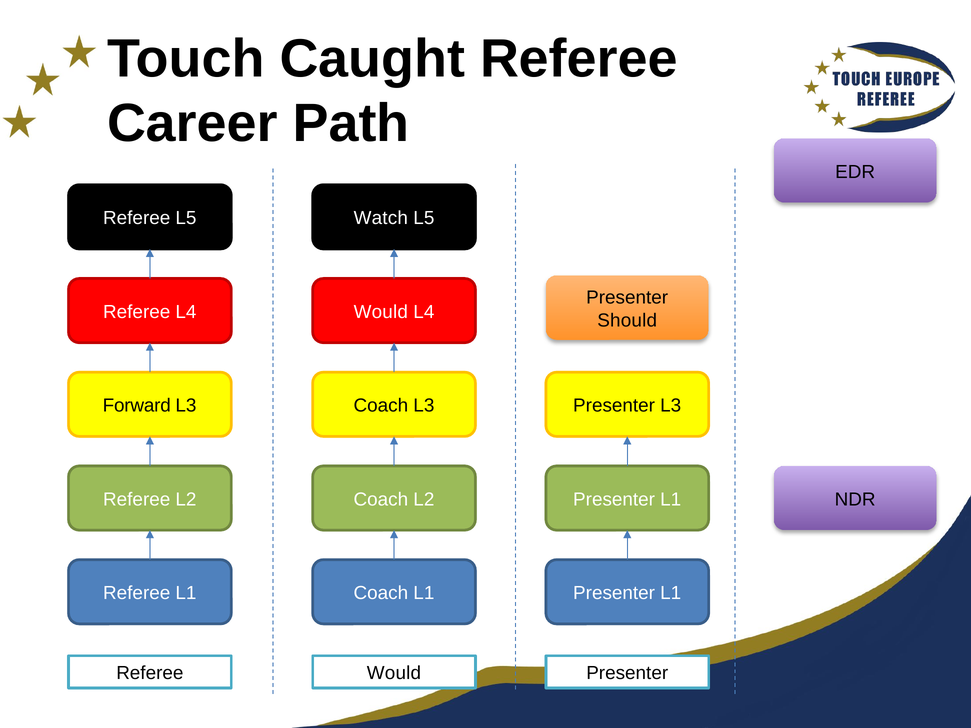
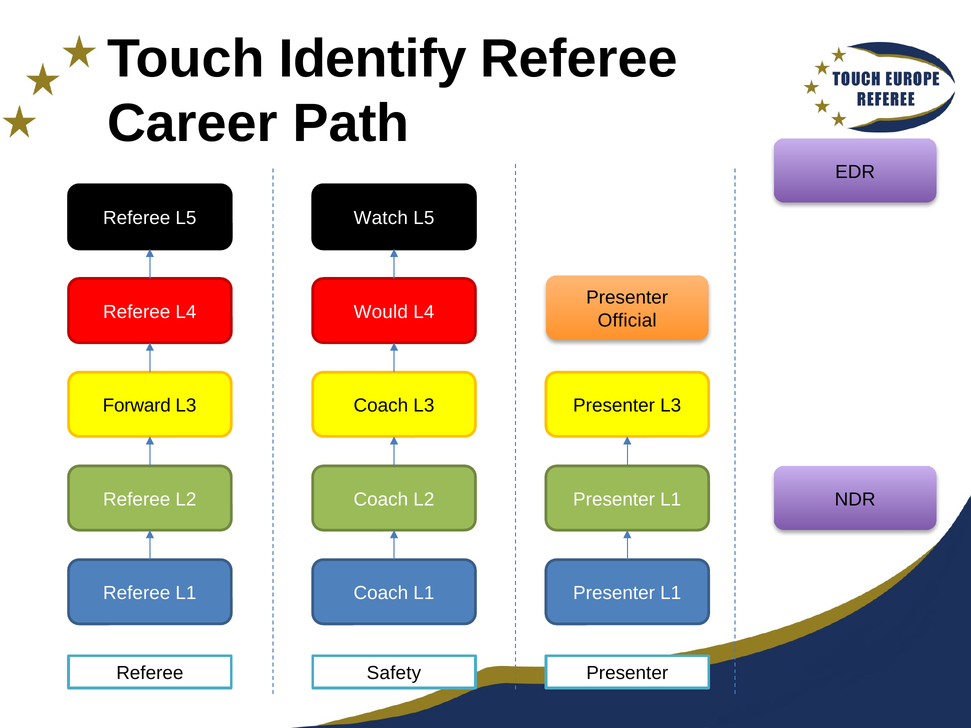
Caught: Caught -> Identify (373, 59)
Should: Should -> Official (627, 321)
Referee Would: Would -> Safety (394, 673)
